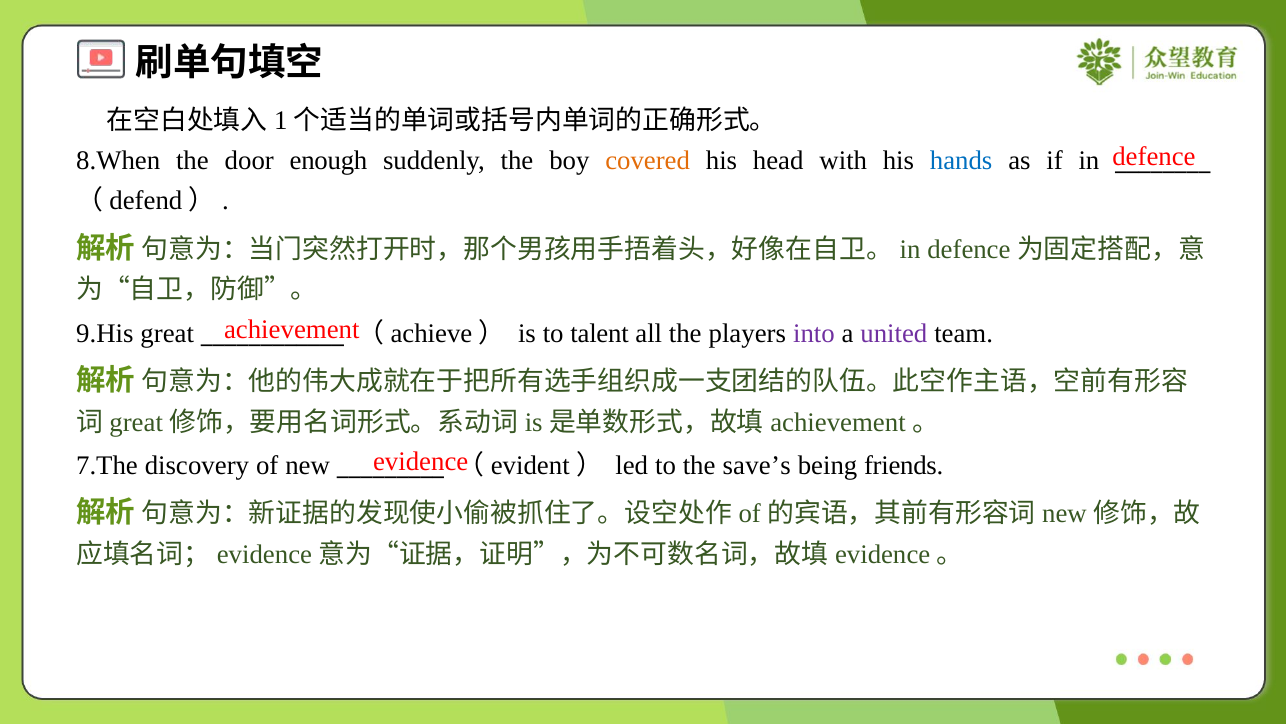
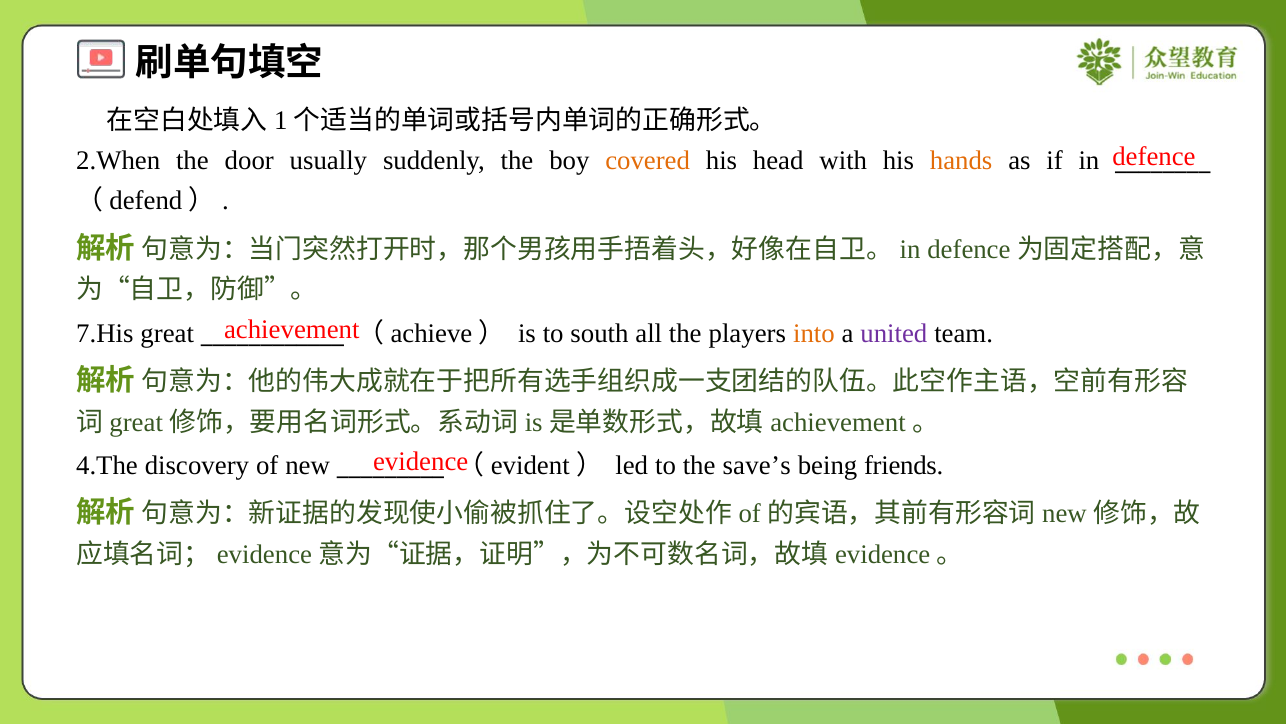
8.When: 8.When -> 2.When (118, 161)
enough: enough -> usually (328, 161)
hands colour: blue -> orange (961, 161)
9.His: 9.His -> 7.His (105, 334)
talent: talent -> south (599, 334)
into colour: purple -> orange (814, 334)
7.The: 7.The -> 4.The (107, 465)
